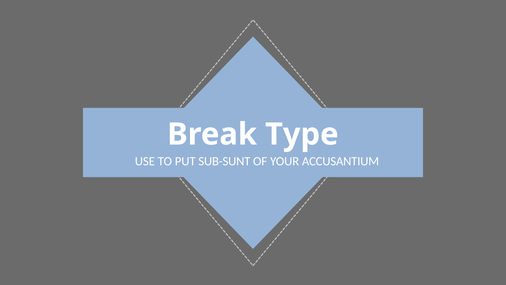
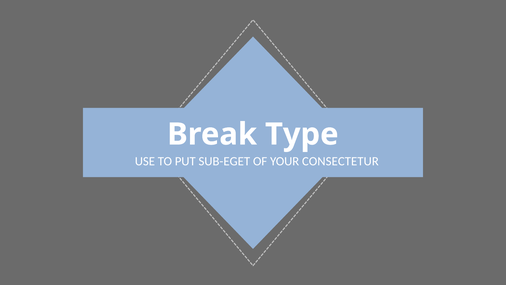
SUB-SUNT: SUB-SUNT -> SUB-EGET (224, 161)
ACCUSANTIUM: ACCUSANTIUM -> CONSECTETUR (340, 161)
